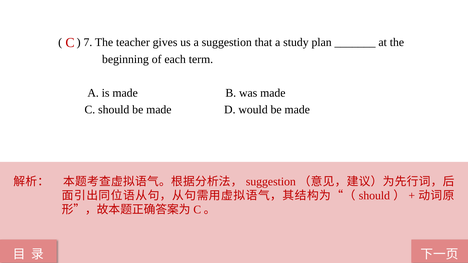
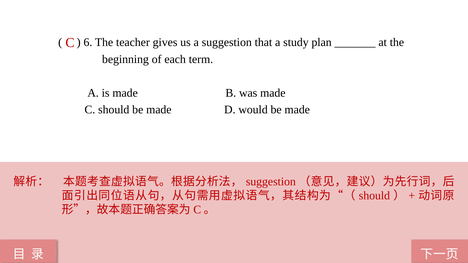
7: 7 -> 6 (88, 42)
